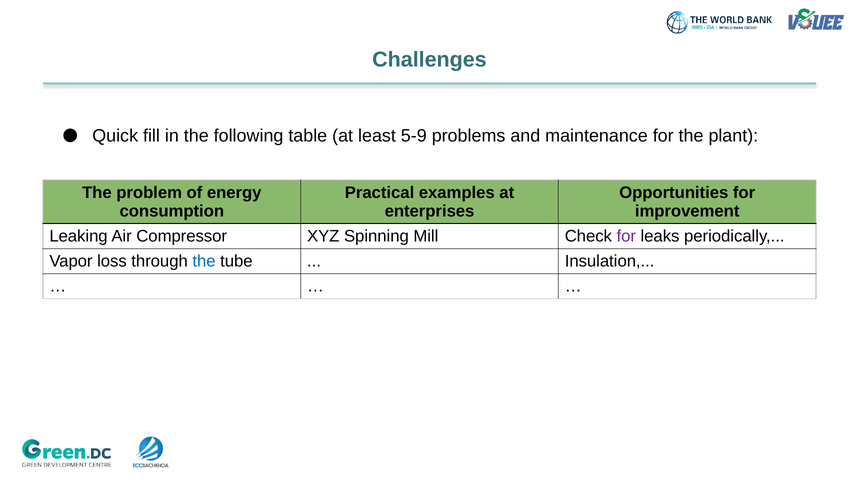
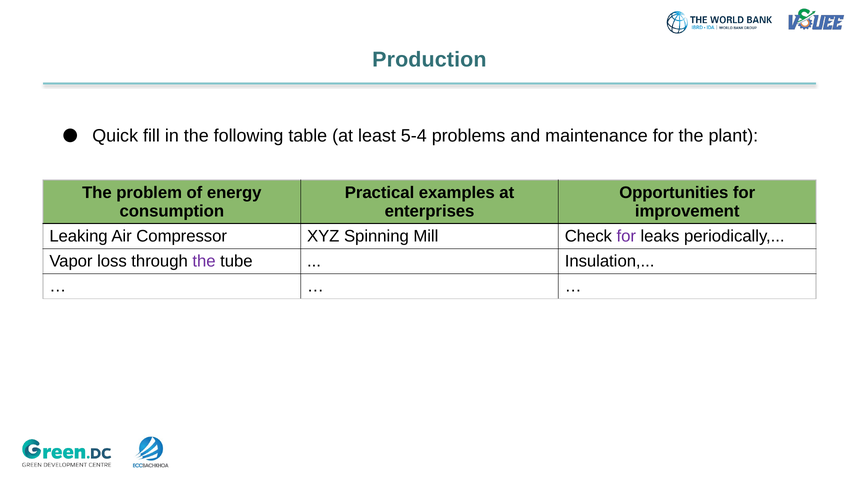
Challenges: Challenges -> Production (429, 59)
5-9: 5-9 -> 5-4 (414, 136)
the colour: blue -> purple (204, 261)
